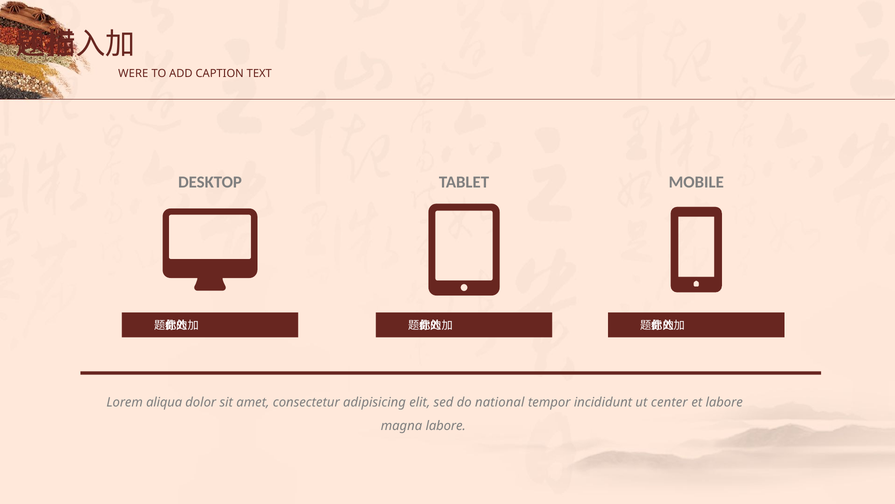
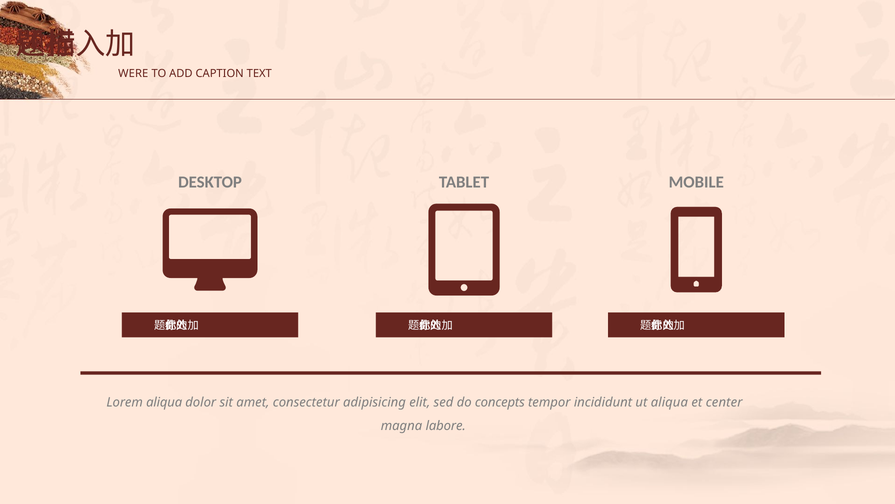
national: national -> concepts (500, 402)
ut center: center -> aliqua (669, 402)
et labore: labore -> center (724, 402)
